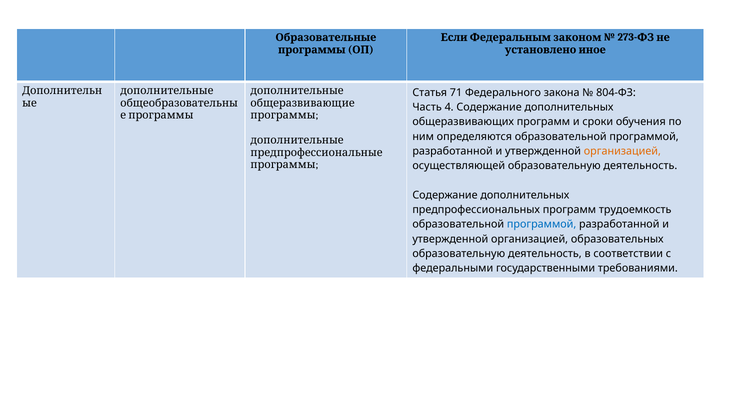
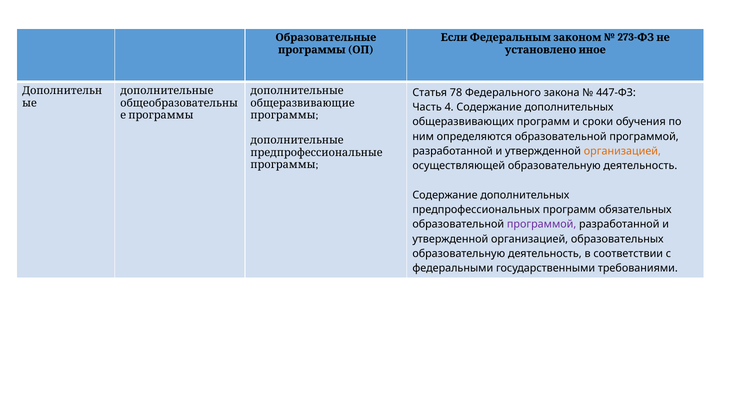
71: 71 -> 78 (456, 93)
804-ФЗ: 804-ФЗ -> 447-ФЗ (616, 93)
трудоемкость: трудоемкость -> обязательных (635, 210)
программой colour: blue -> purple (542, 225)
